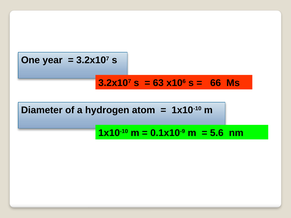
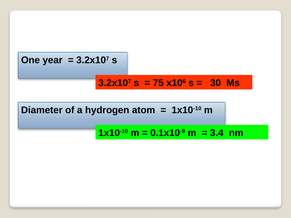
63: 63 -> 75 (158, 83)
66: 66 -> 30 (216, 83)
5.6: 5.6 -> 3.4 (217, 133)
